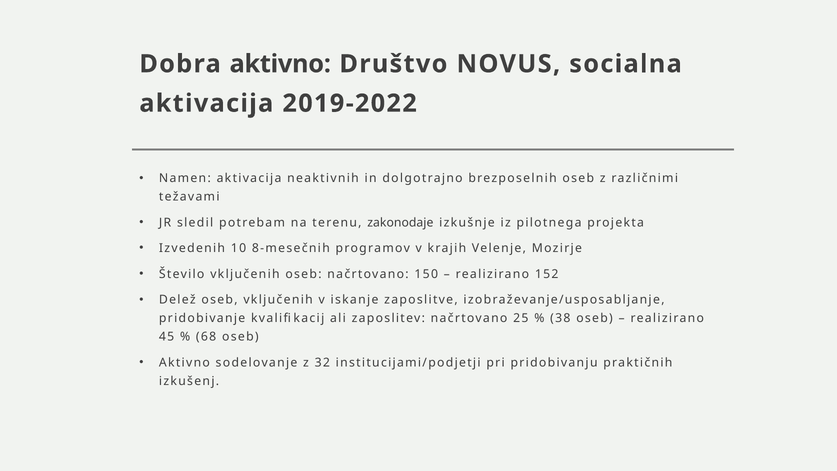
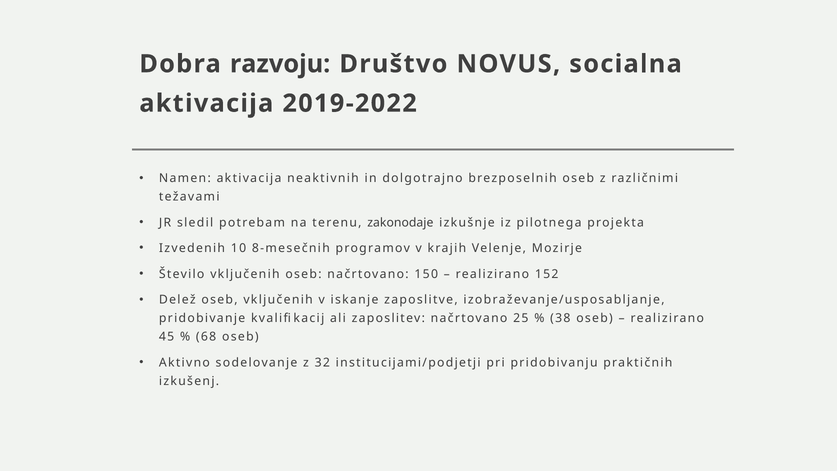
Dobra aktivno: aktivno -> razvoju (280, 64)
